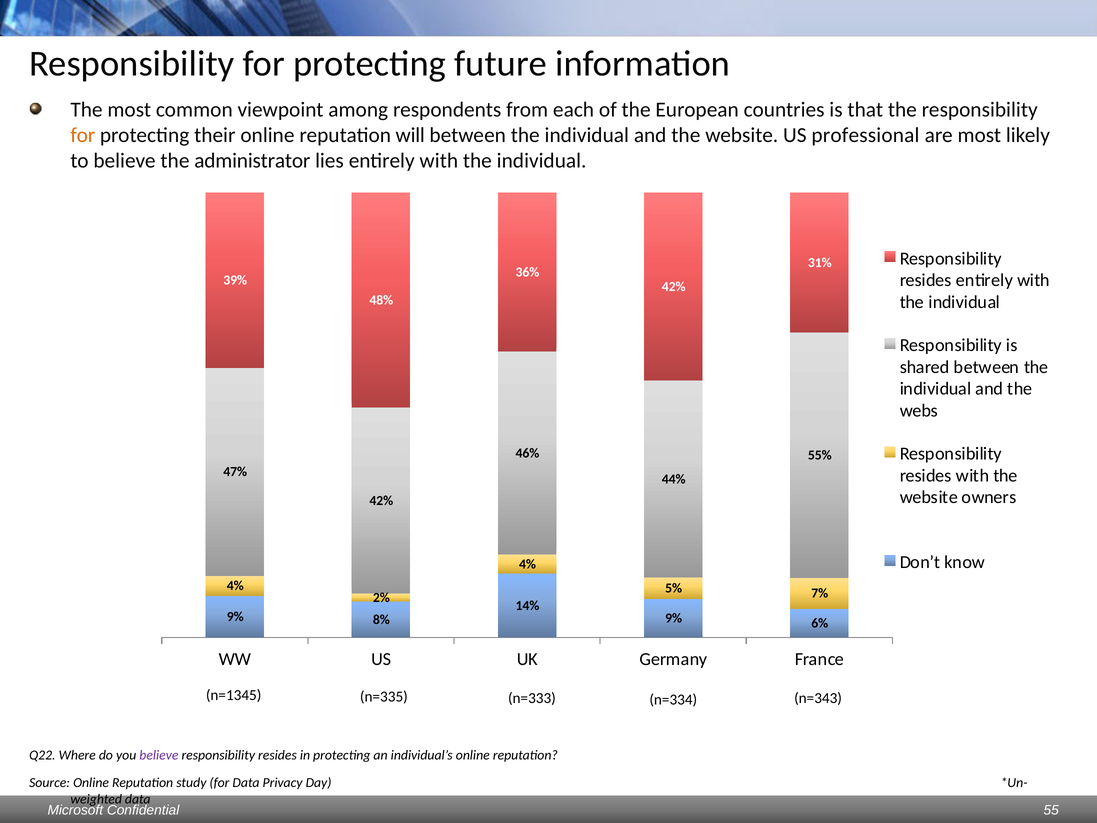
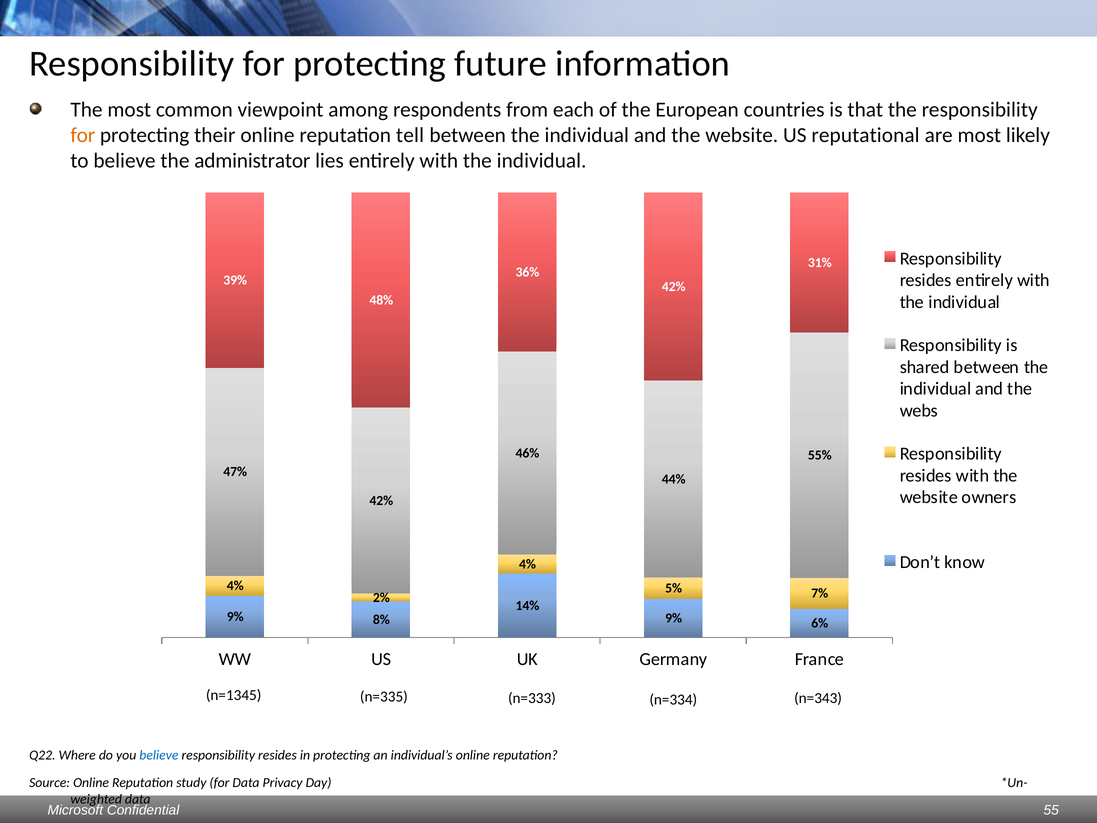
will: will -> tell (410, 135)
professional: professional -> reputational (866, 135)
believe colour: purple -> blue (159, 755)
